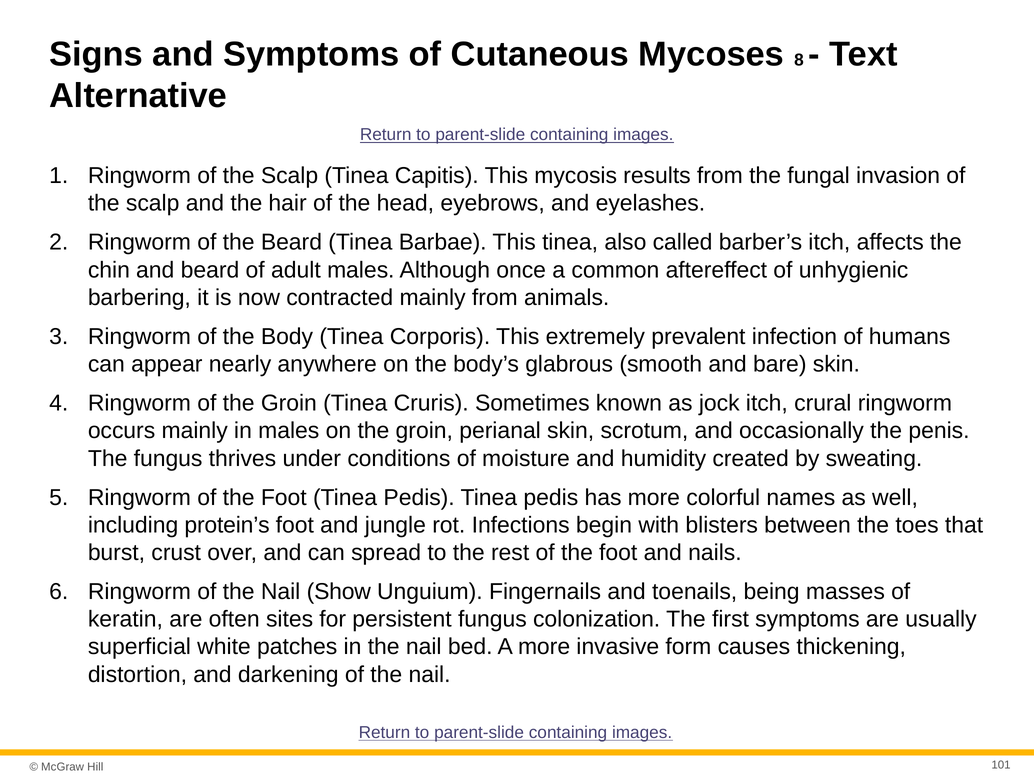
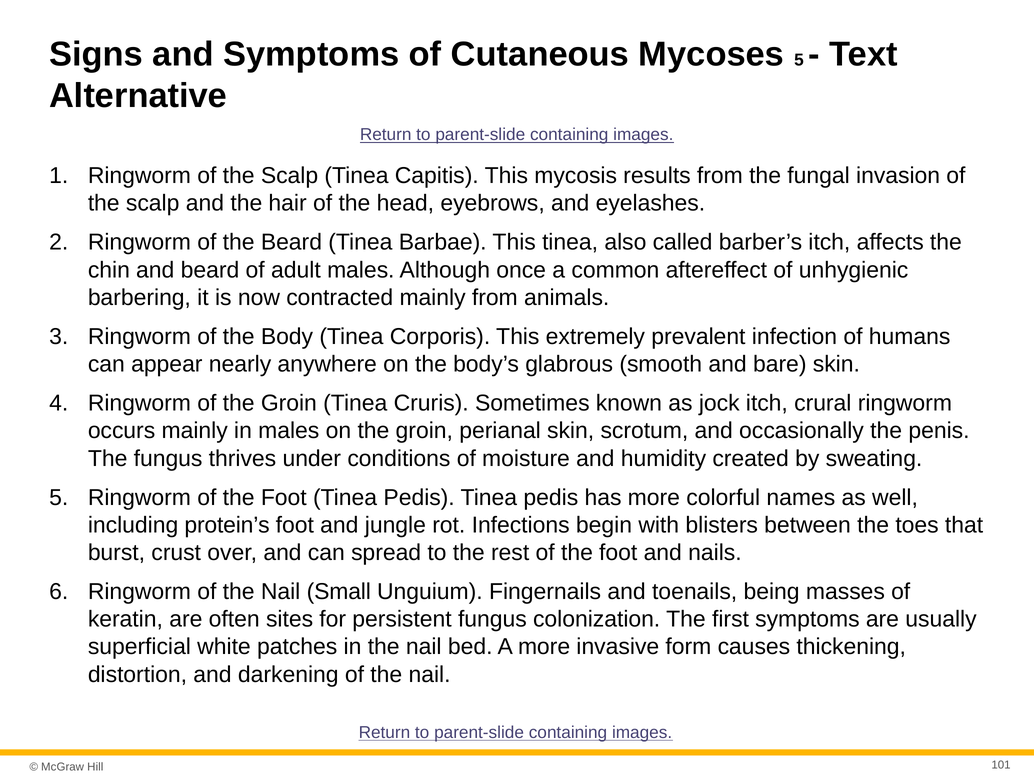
Mycoses 8: 8 -> 5 (799, 60)
Show: Show -> Small (339, 591)
